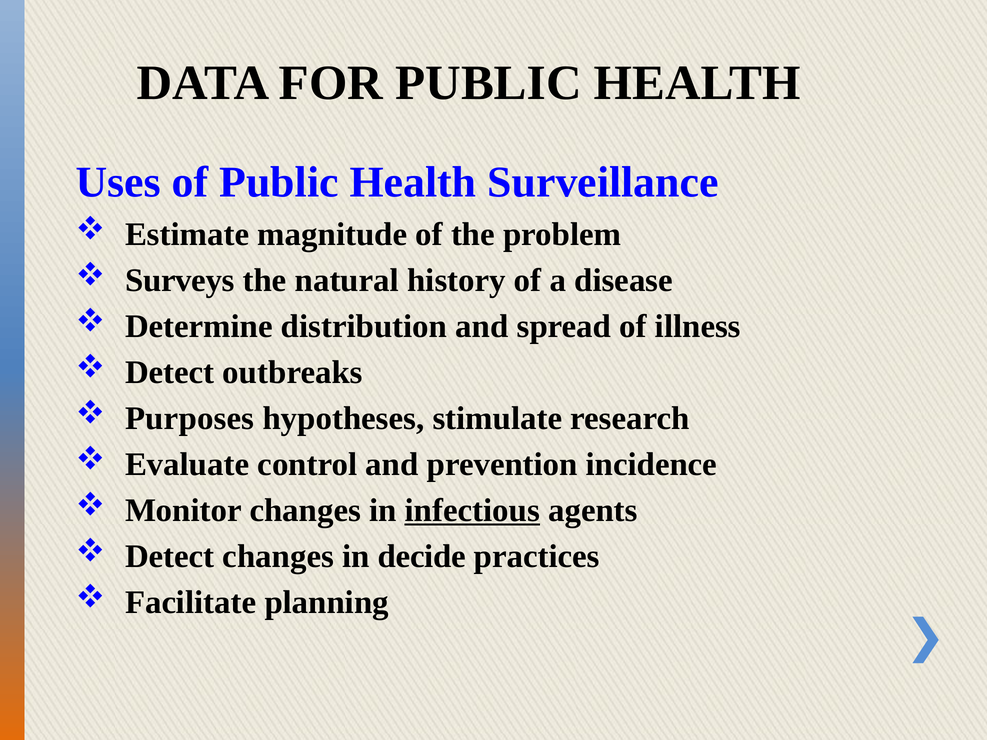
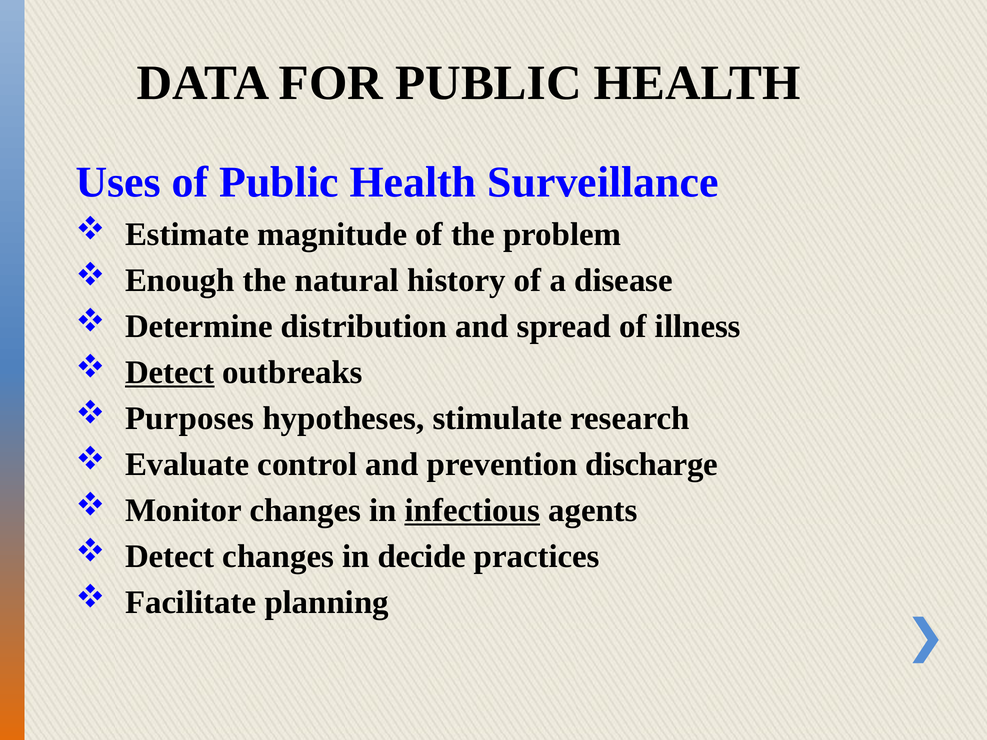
Surveys: Surveys -> Enough (180, 280)
Detect underline: none -> present (170, 372)
incidence: incidence -> discharge (652, 465)
